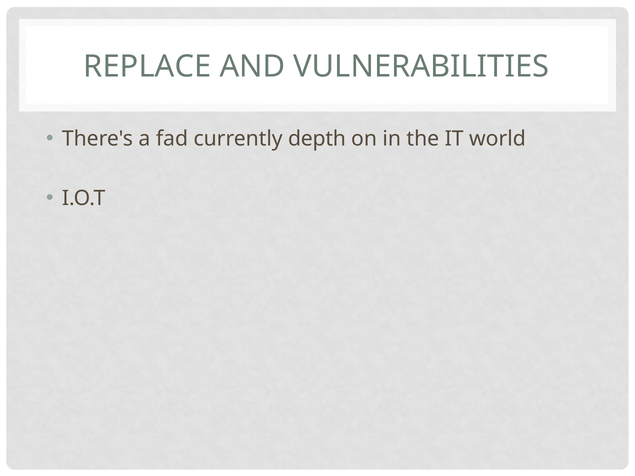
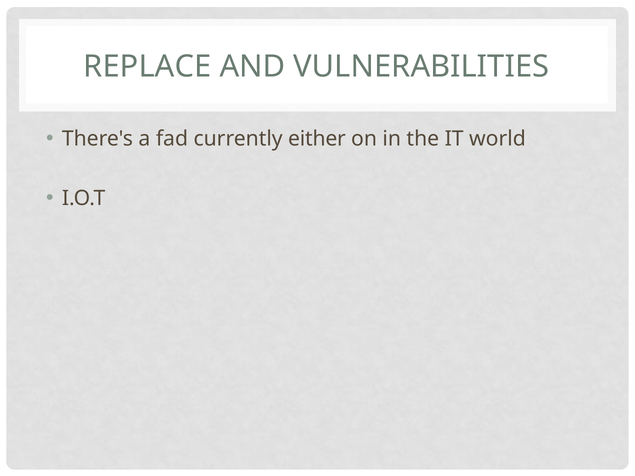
depth: depth -> either (317, 139)
